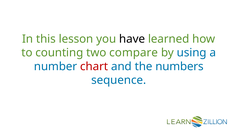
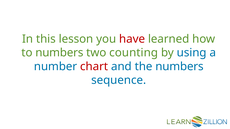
have colour: black -> red (132, 39)
to counting: counting -> numbers (59, 53)
compare: compare -> counting (134, 53)
